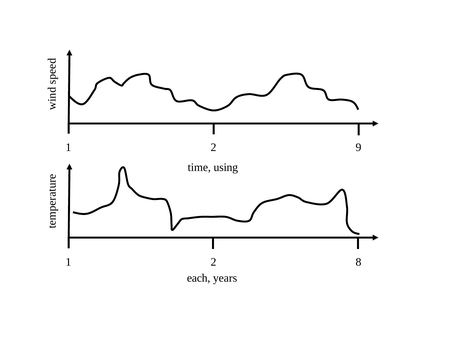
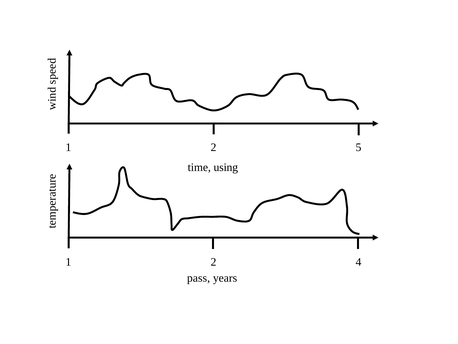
9: 9 -> 5 (358, 147)
8: 8 -> 4 (358, 262)
each: each -> pass (199, 278)
